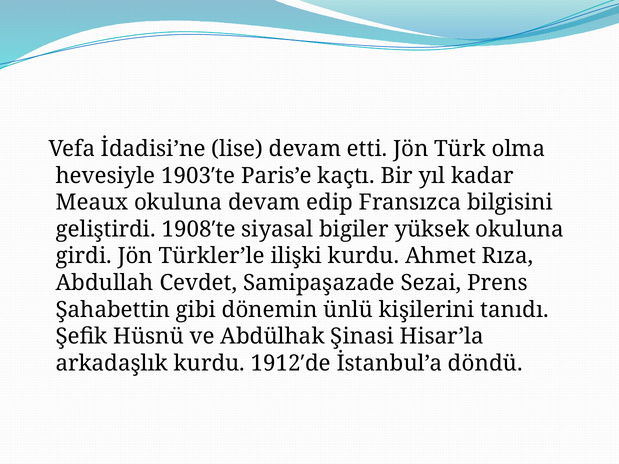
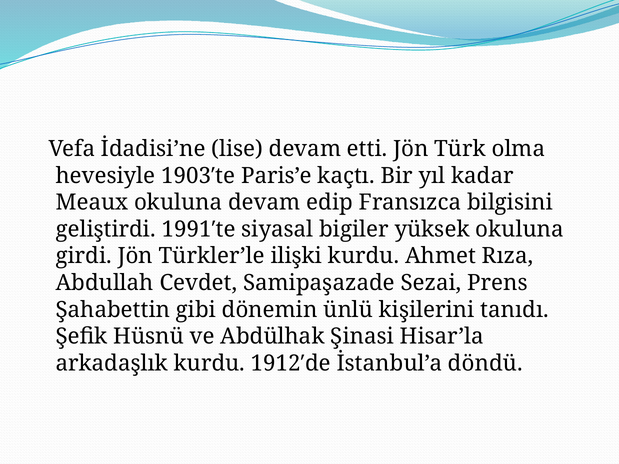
1908′te: 1908′te -> 1991′te (199, 229)
